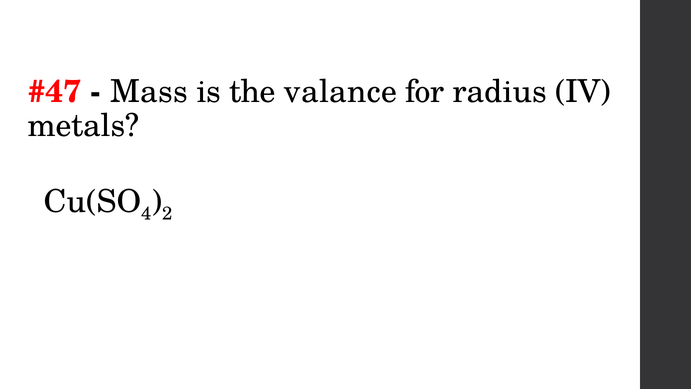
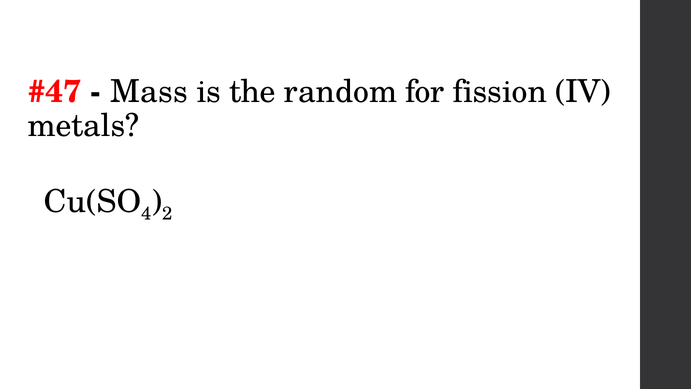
valance: valance -> random (341, 92)
radius: radius -> fission (500, 92)
